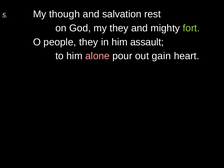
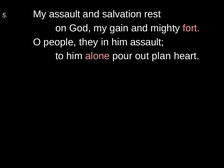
My though: though -> assault (65, 14)
my they: they -> gain (119, 28)
fort colour: light green -> pink (191, 28)
gain: gain -> plan (161, 56)
